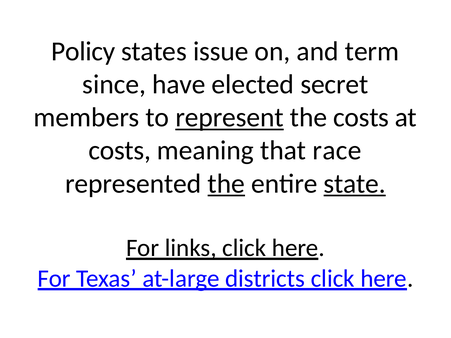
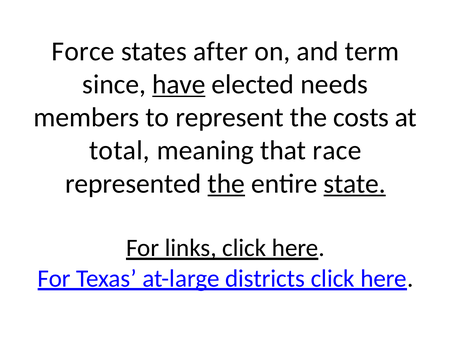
Policy: Policy -> Force (83, 51)
issue: issue -> after (221, 51)
have underline: none -> present (179, 85)
secret: secret -> needs (334, 85)
represent underline: present -> none (230, 118)
costs: costs -> total (119, 151)
